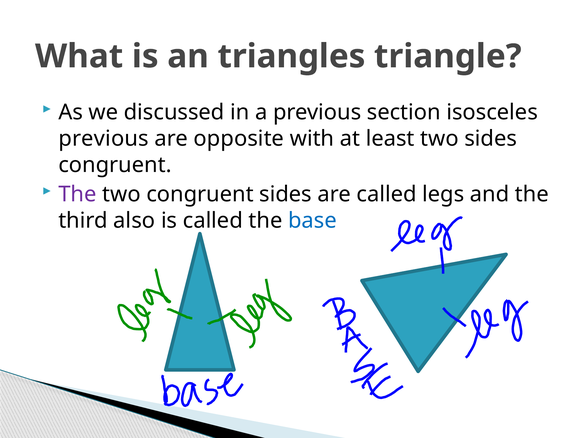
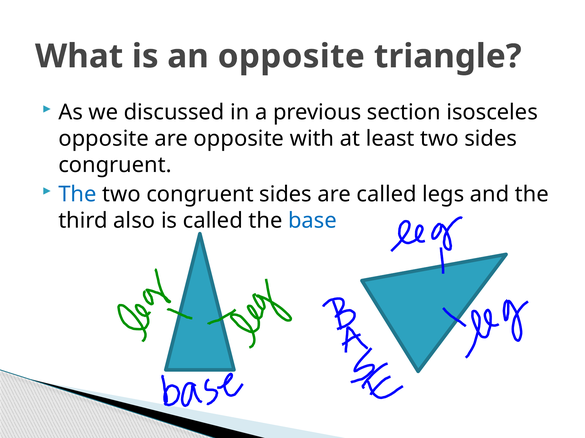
an triangles: triangles -> opposite (291, 56)
previous: previous -> opposite (104, 139)
The colour: purple -> blue (77, 195)
